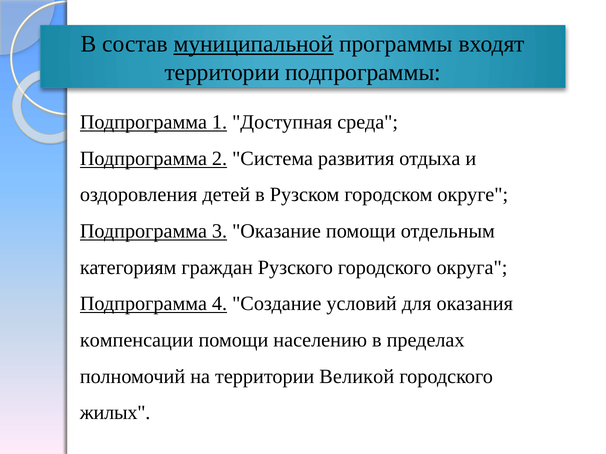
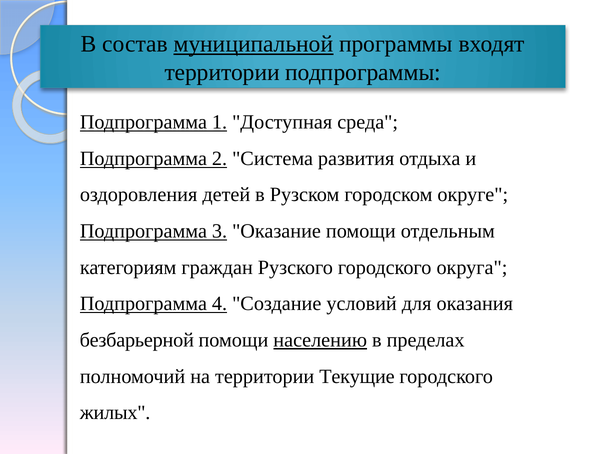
компенсации: компенсации -> безбарьерной (137, 340)
населению underline: none -> present (320, 340)
Великой: Великой -> Текущие (357, 377)
